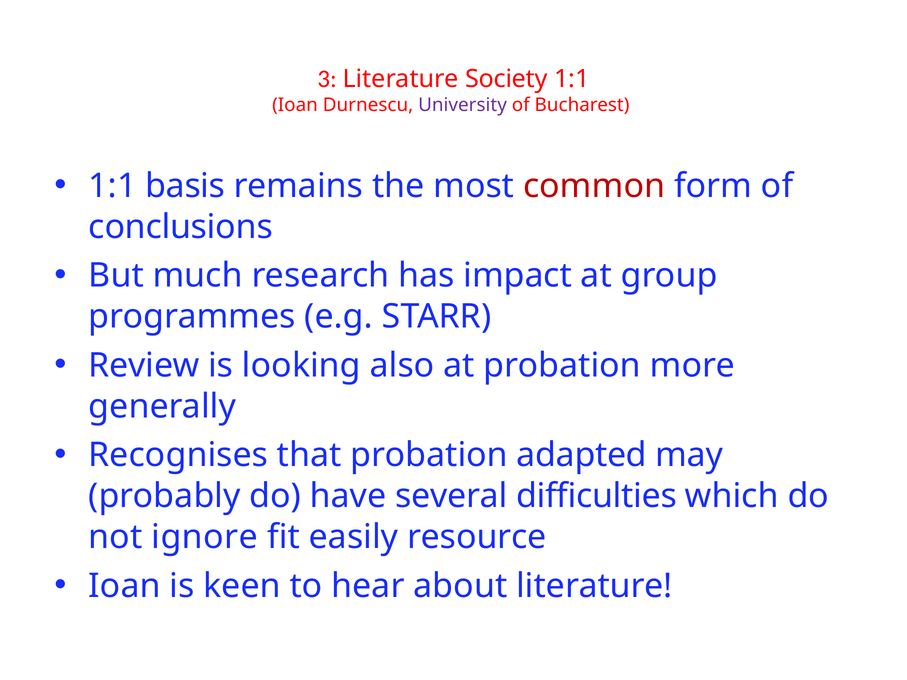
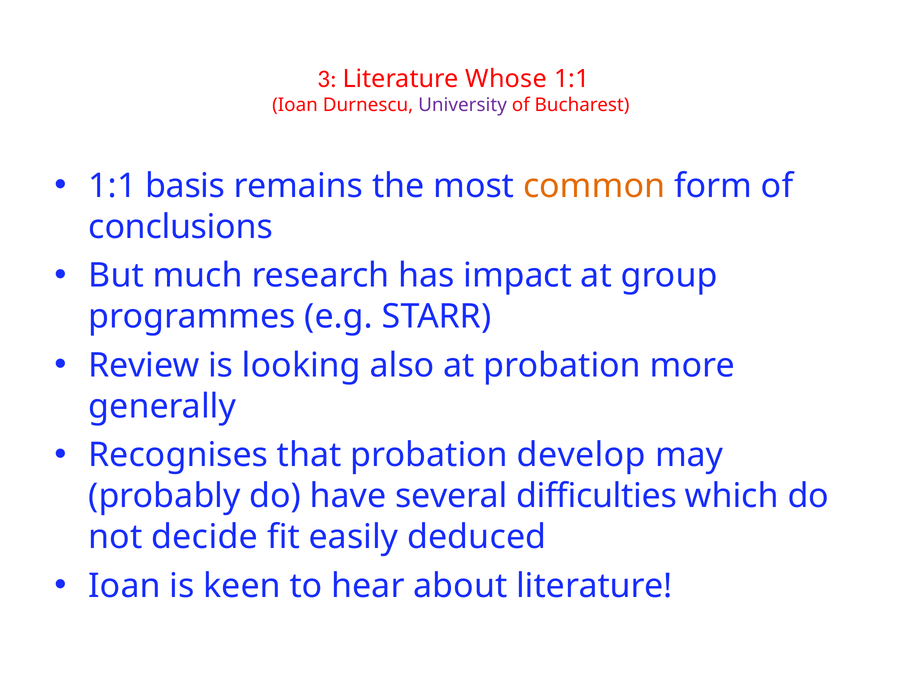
Society: Society -> Whose (506, 79)
common colour: red -> orange (594, 186)
adapted: adapted -> develop (581, 455)
ignore: ignore -> decide (205, 537)
resource: resource -> deduced (477, 537)
